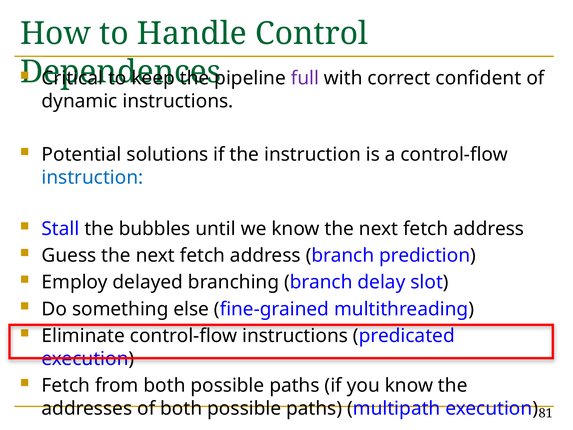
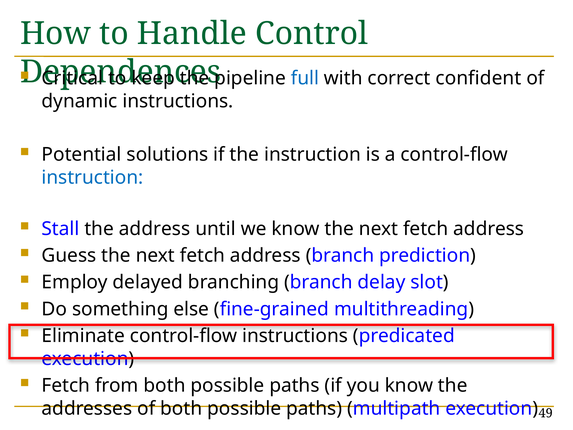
full colour: purple -> blue (305, 78)
the bubbles: bubbles -> address (155, 229)
81: 81 -> 49 (546, 413)
